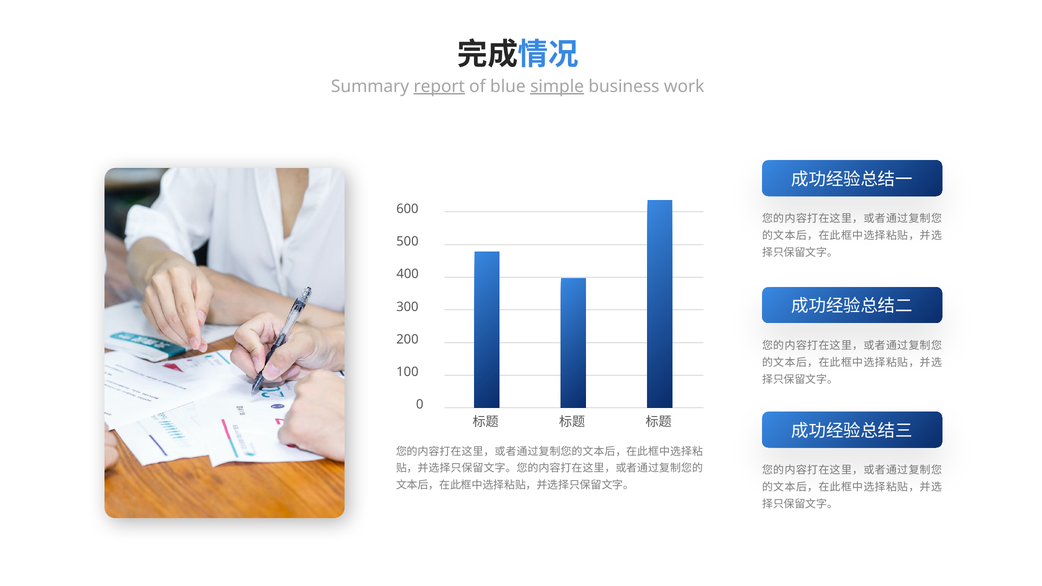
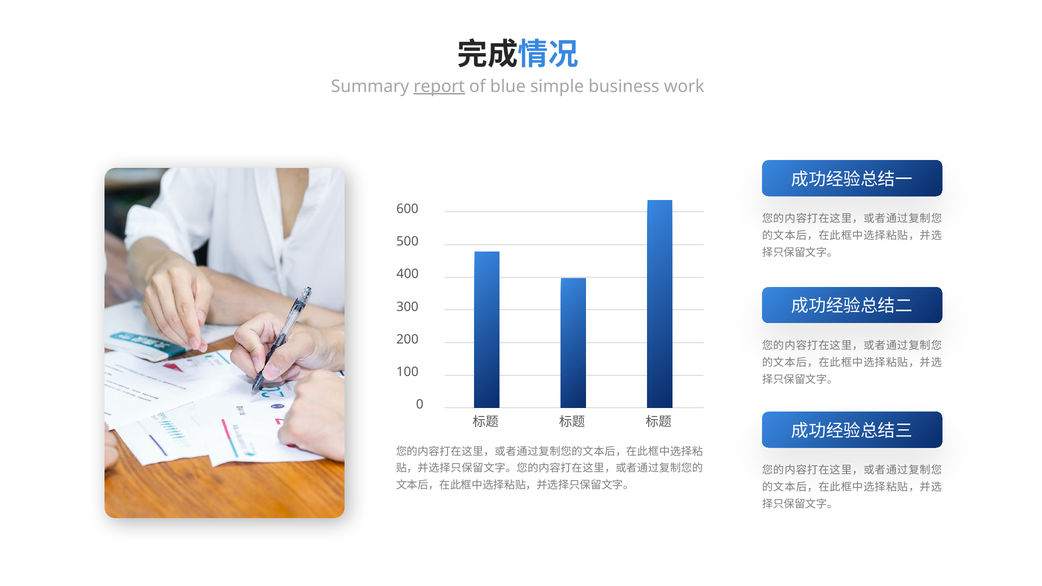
simple underline: present -> none (557, 86)
